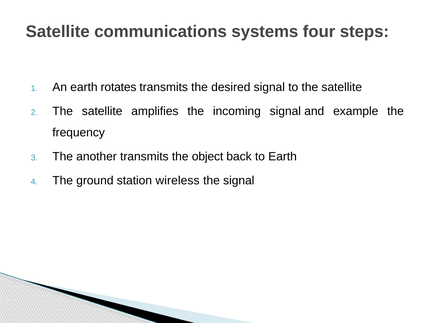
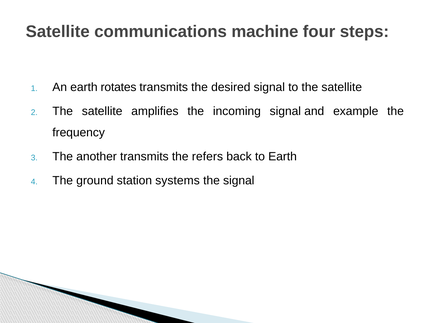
systems: systems -> machine (265, 32)
object: object -> refers (207, 156)
wireless: wireless -> systems (178, 180)
